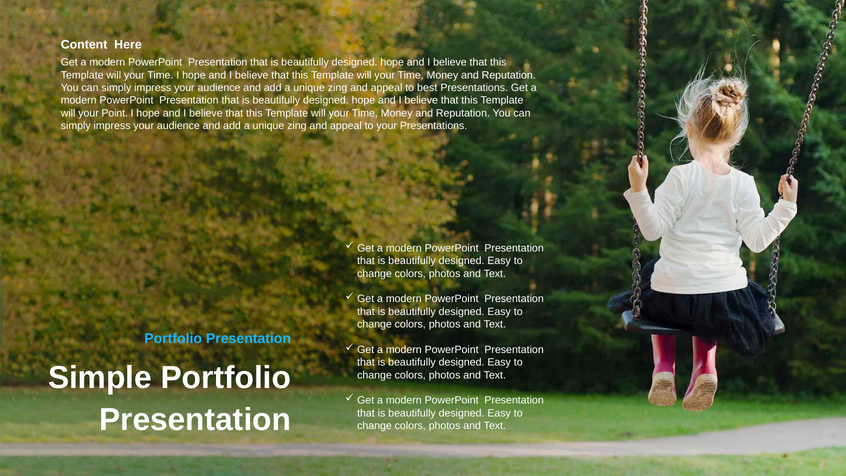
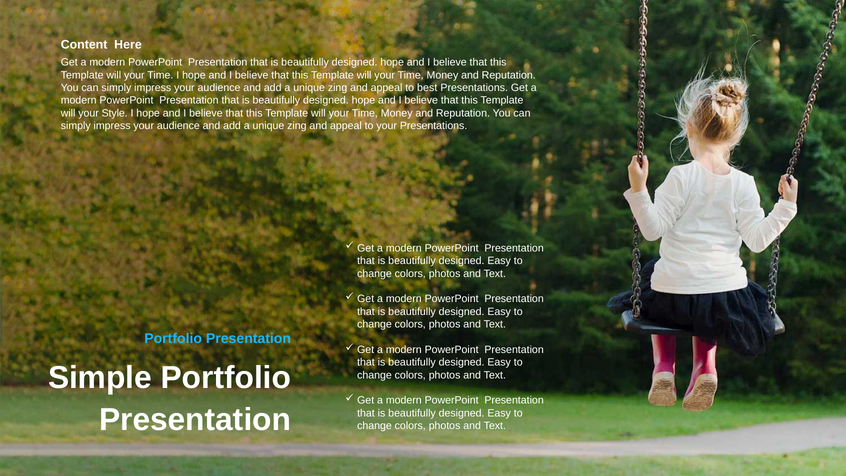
Point: Point -> Style (115, 113)
